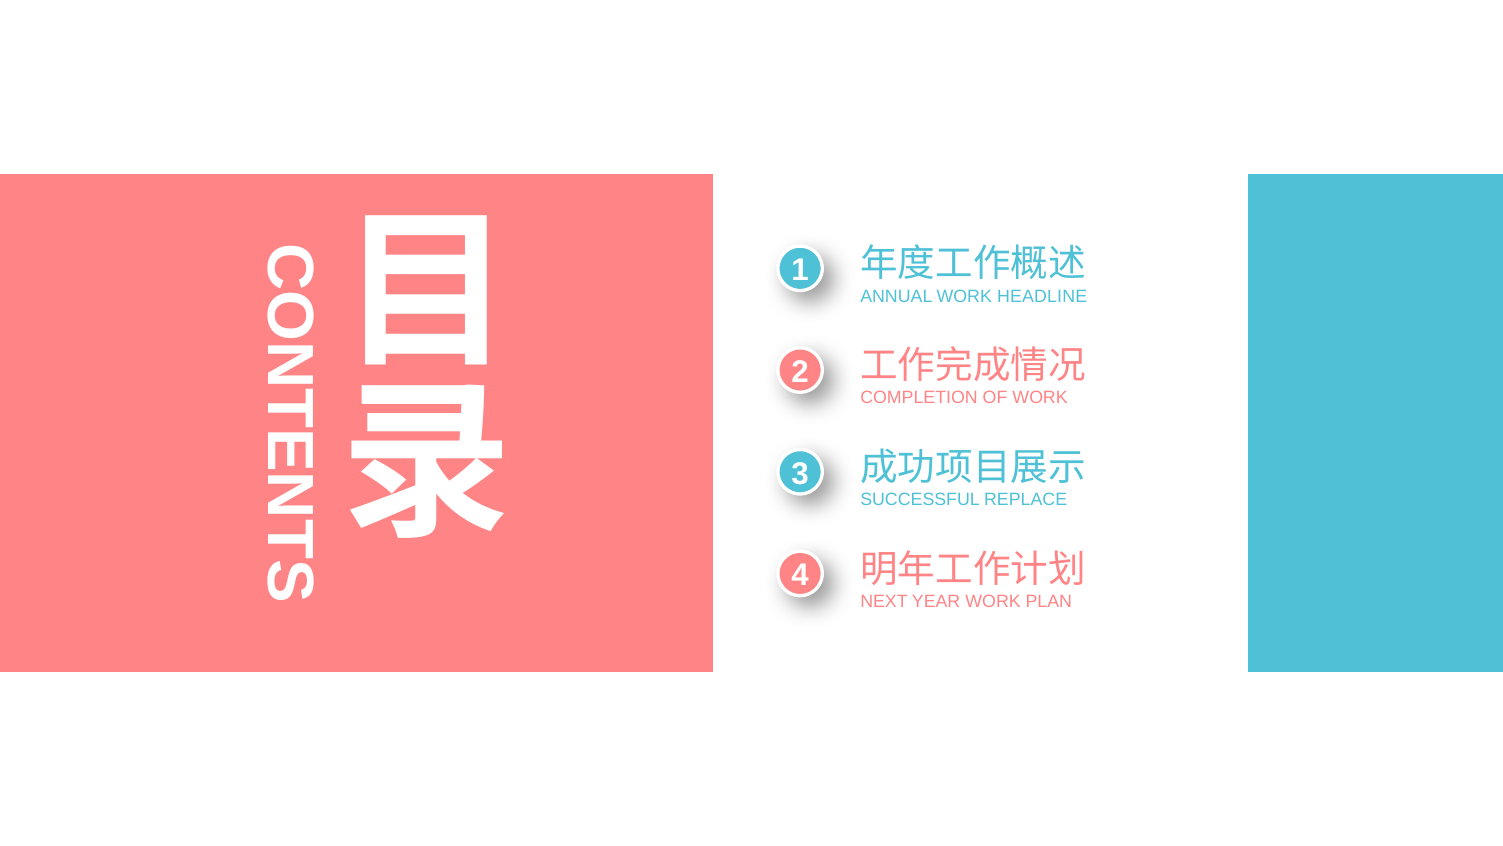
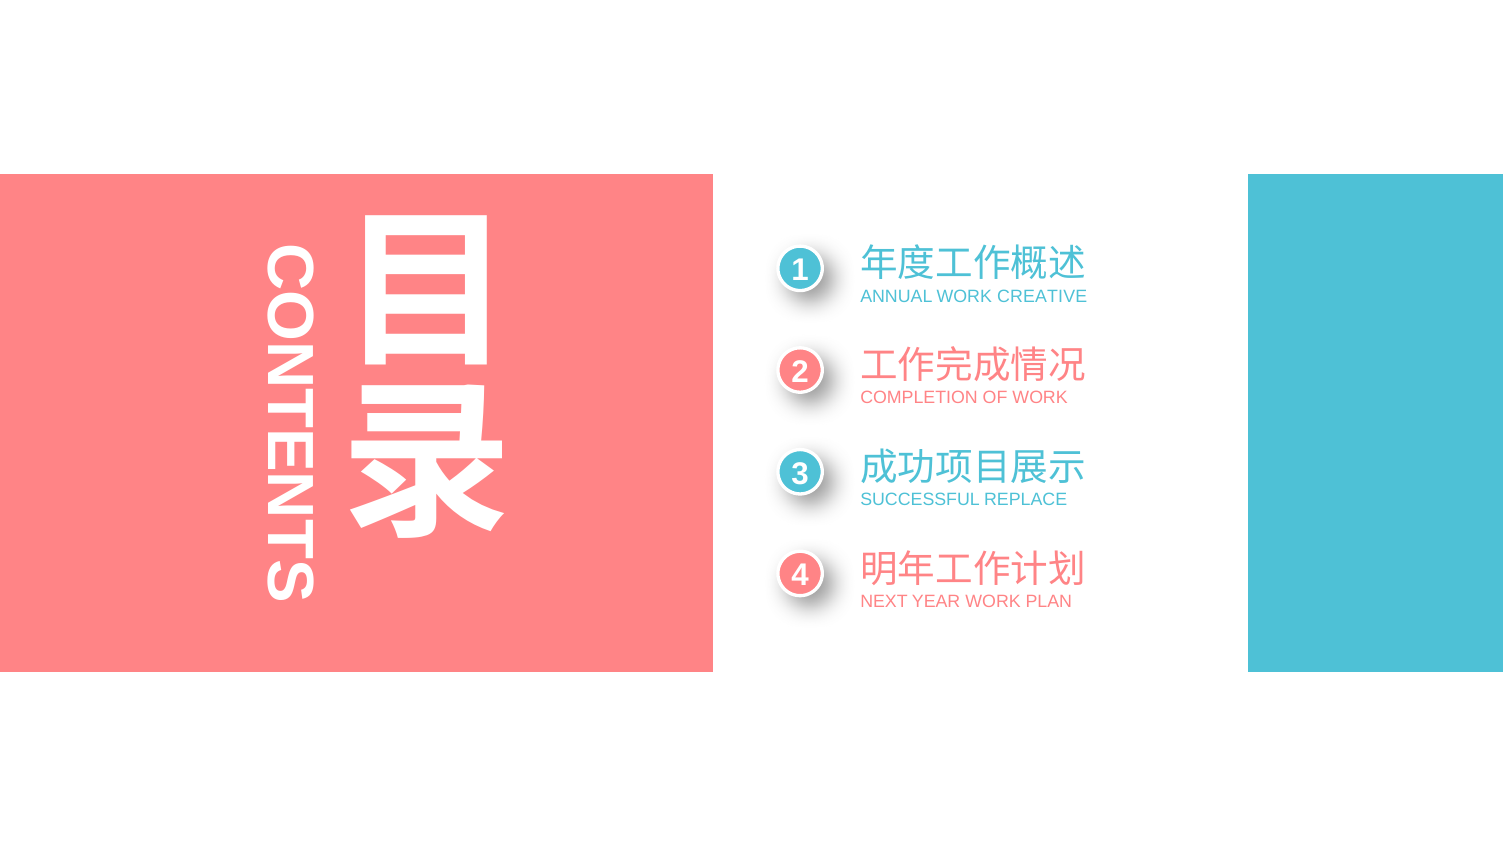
HEADLINE: HEADLINE -> CREATIVE (1042, 296)
